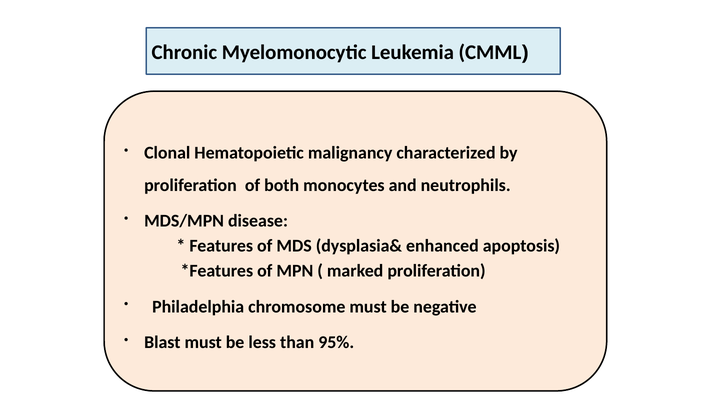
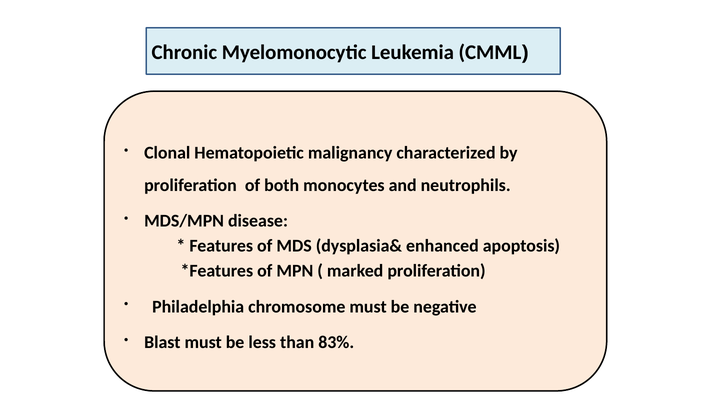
95%: 95% -> 83% (336, 343)
